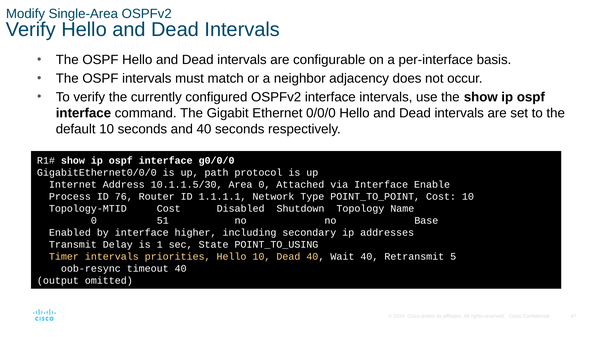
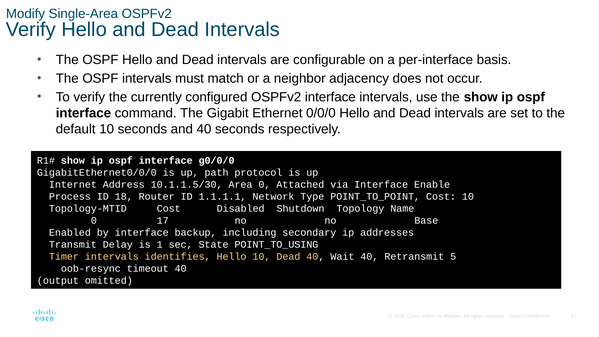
76: 76 -> 18 (124, 197)
51: 51 -> 17 (163, 221)
higher: higher -> backup (196, 233)
priorities: priorities -> identifies (178, 256)
